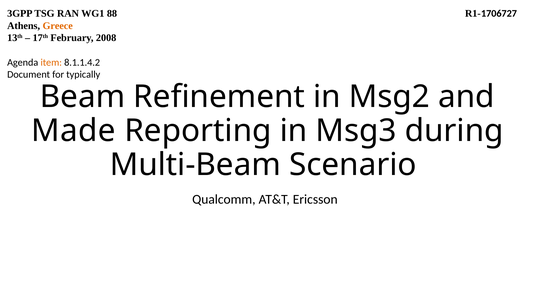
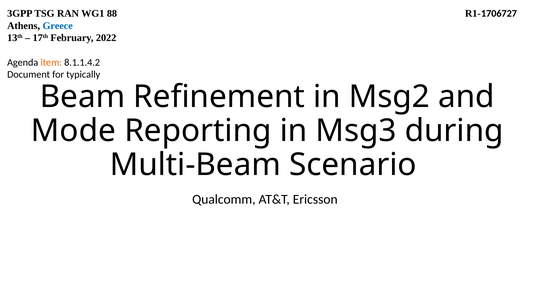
Greece colour: orange -> blue (58, 26)
2008: 2008 -> 2022 (106, 38)
Made: Made -> Mode (73, 131)
